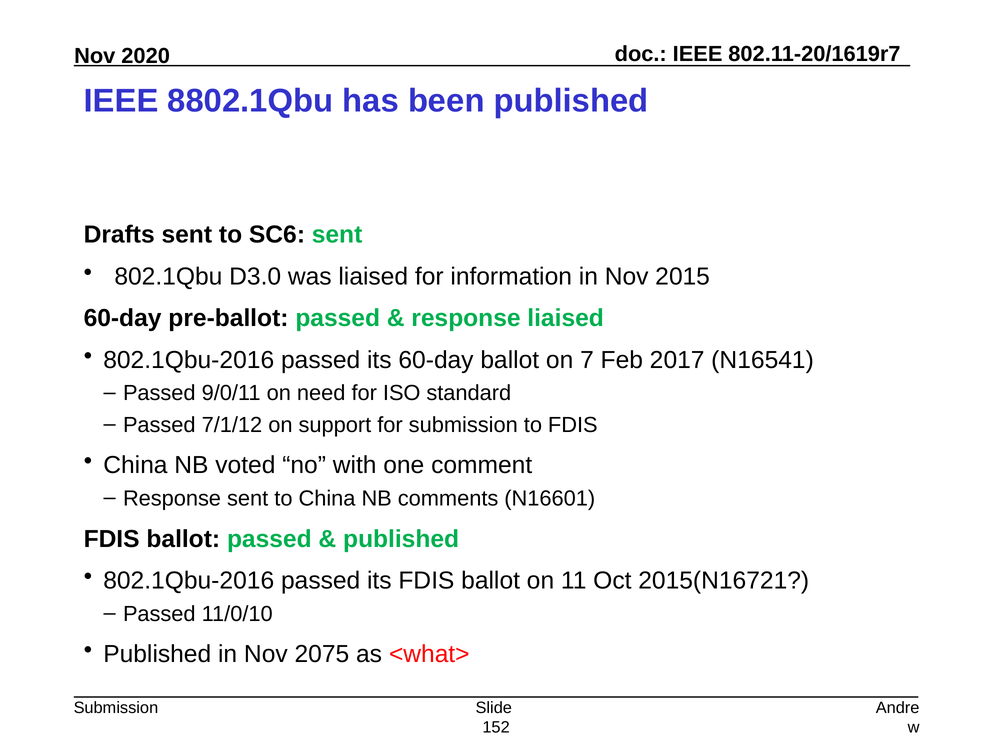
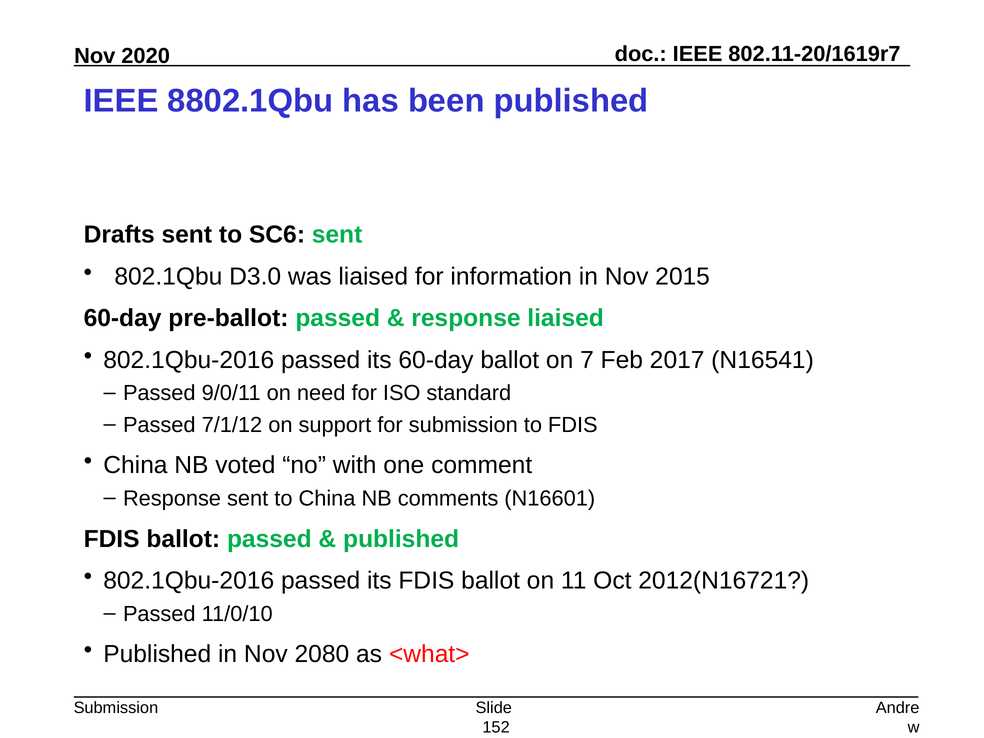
2015(N16721: 2015(N16721 -> 2012(N16721 (724, 581)
2075: 2075 -> 2080 (322, 654)
